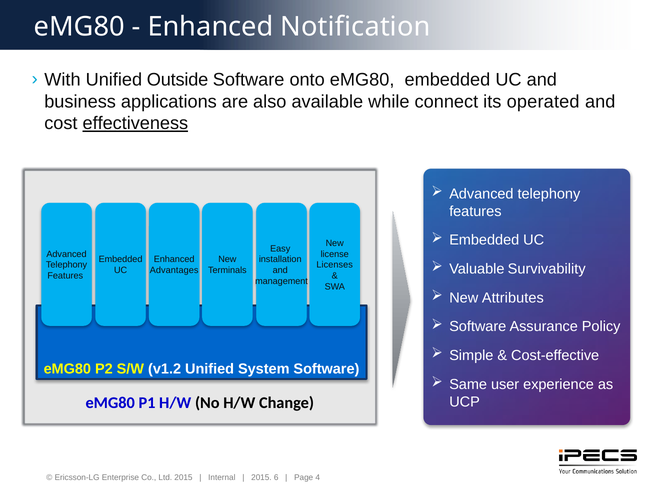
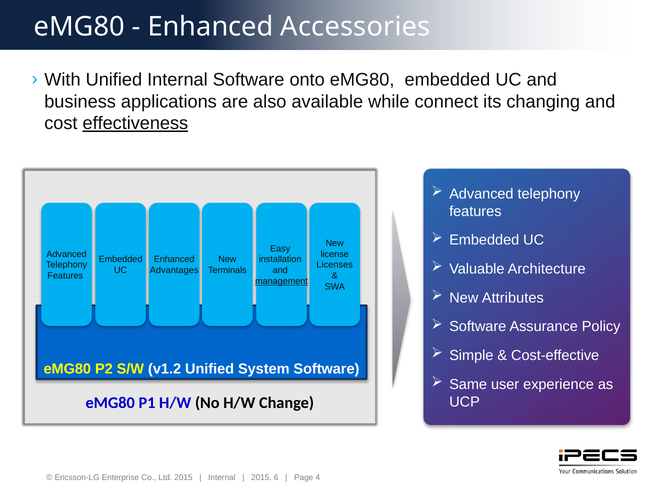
Notification: Notification -> Accessories (355, 27)
Unified Outside: Outside -> Internal (177, 80)
operated: operated -> changing (543, 102)
Survivability: Survivability -> Architecture (547, 269)
management underline: none -> present (282, 281)
